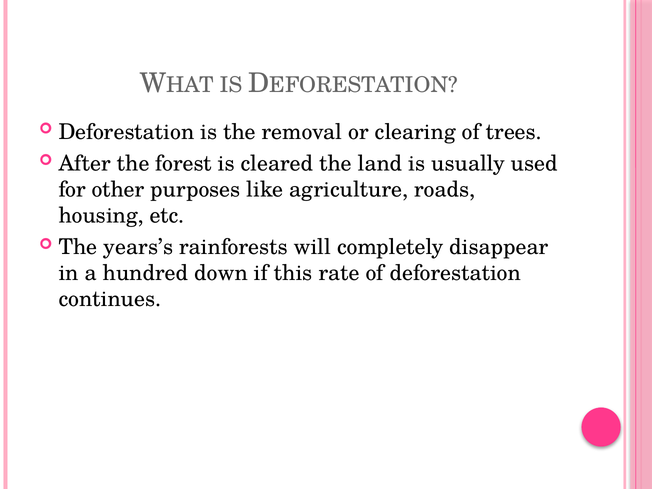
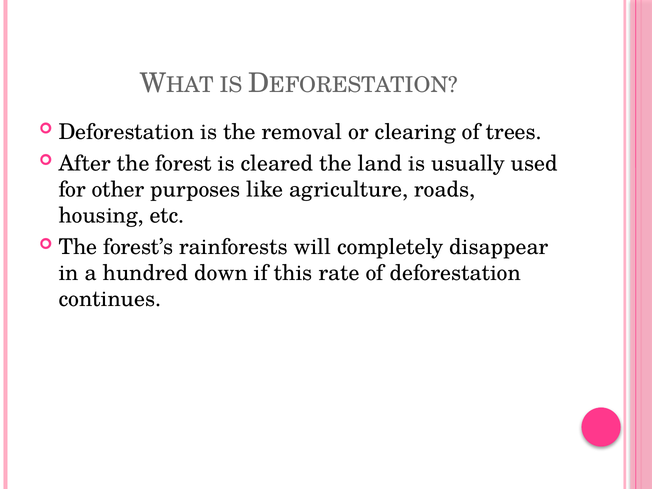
years’s: years’s -> forest’s (138, 247)
